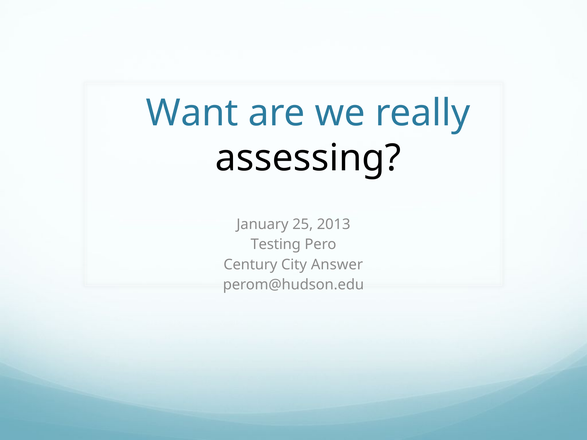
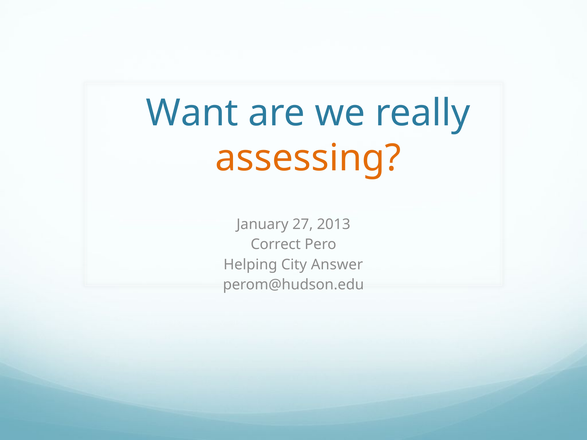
assessing colour: black -> orange (308, 158)
25: 25 -> 27 (303, 225)
Testing: Testing -> Correct (276, 245)
Century: Century -> Helping (250, 265)
